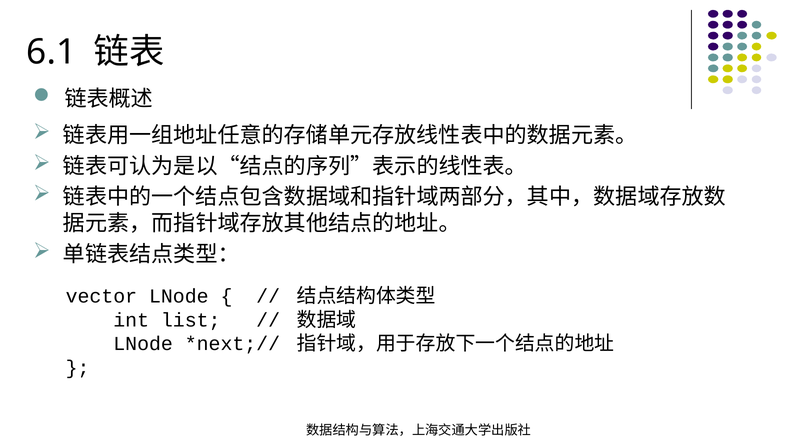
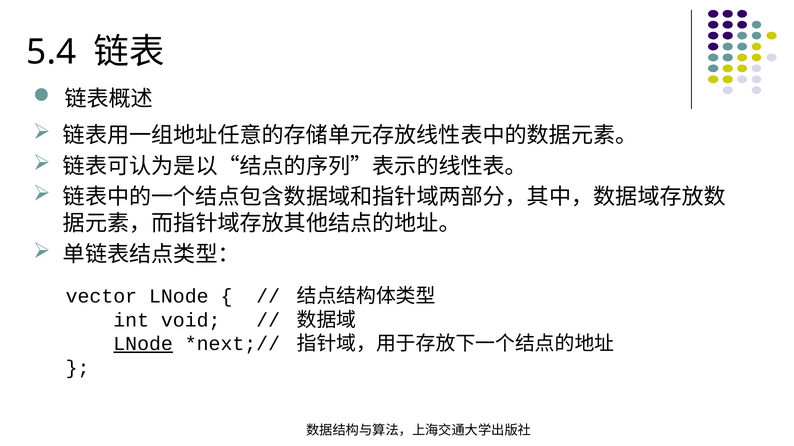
6.1: 6.1 -> 5.4 (51, 52)
list: list -> void (191, 320)
LNode underline: none -> present (143, 344)
